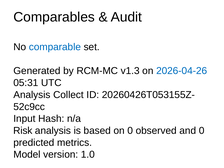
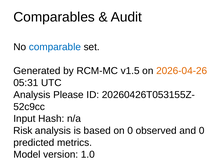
v1.3: v1.3 -> v1.5 (130, 71)
2026-04-26 colour: blue -> orange (182, 71)
Collect: Collect -> Please (68, 95)
